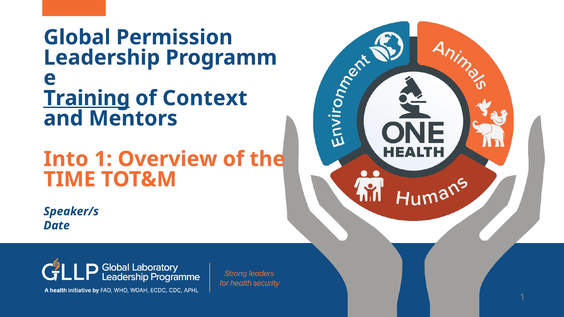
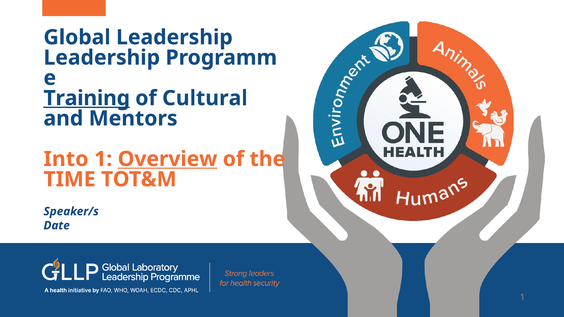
Global Permission: Permission -> Leadership (174, 37)
Context: Context -> Cultural (205, 98)
Overview underline: none -> present (168, 159)
